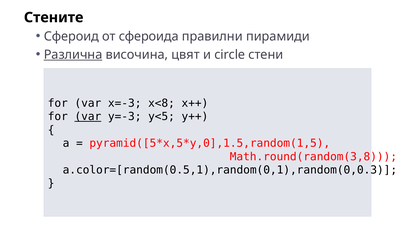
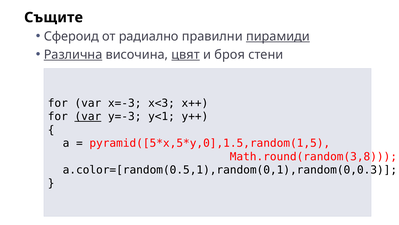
Стените: Стените -> Същите (54, 17)
сфероида: сфероида -> радиално (149, 36)
пирамиди underline: none -> present (278, 36)
цвят underline: none -> present (186, 54)
circle: circle -> броя (230, 54)
x<8: x<8 -> x<3 (161, 103)
y<5: y<5 -> y<1 (161, 116)
